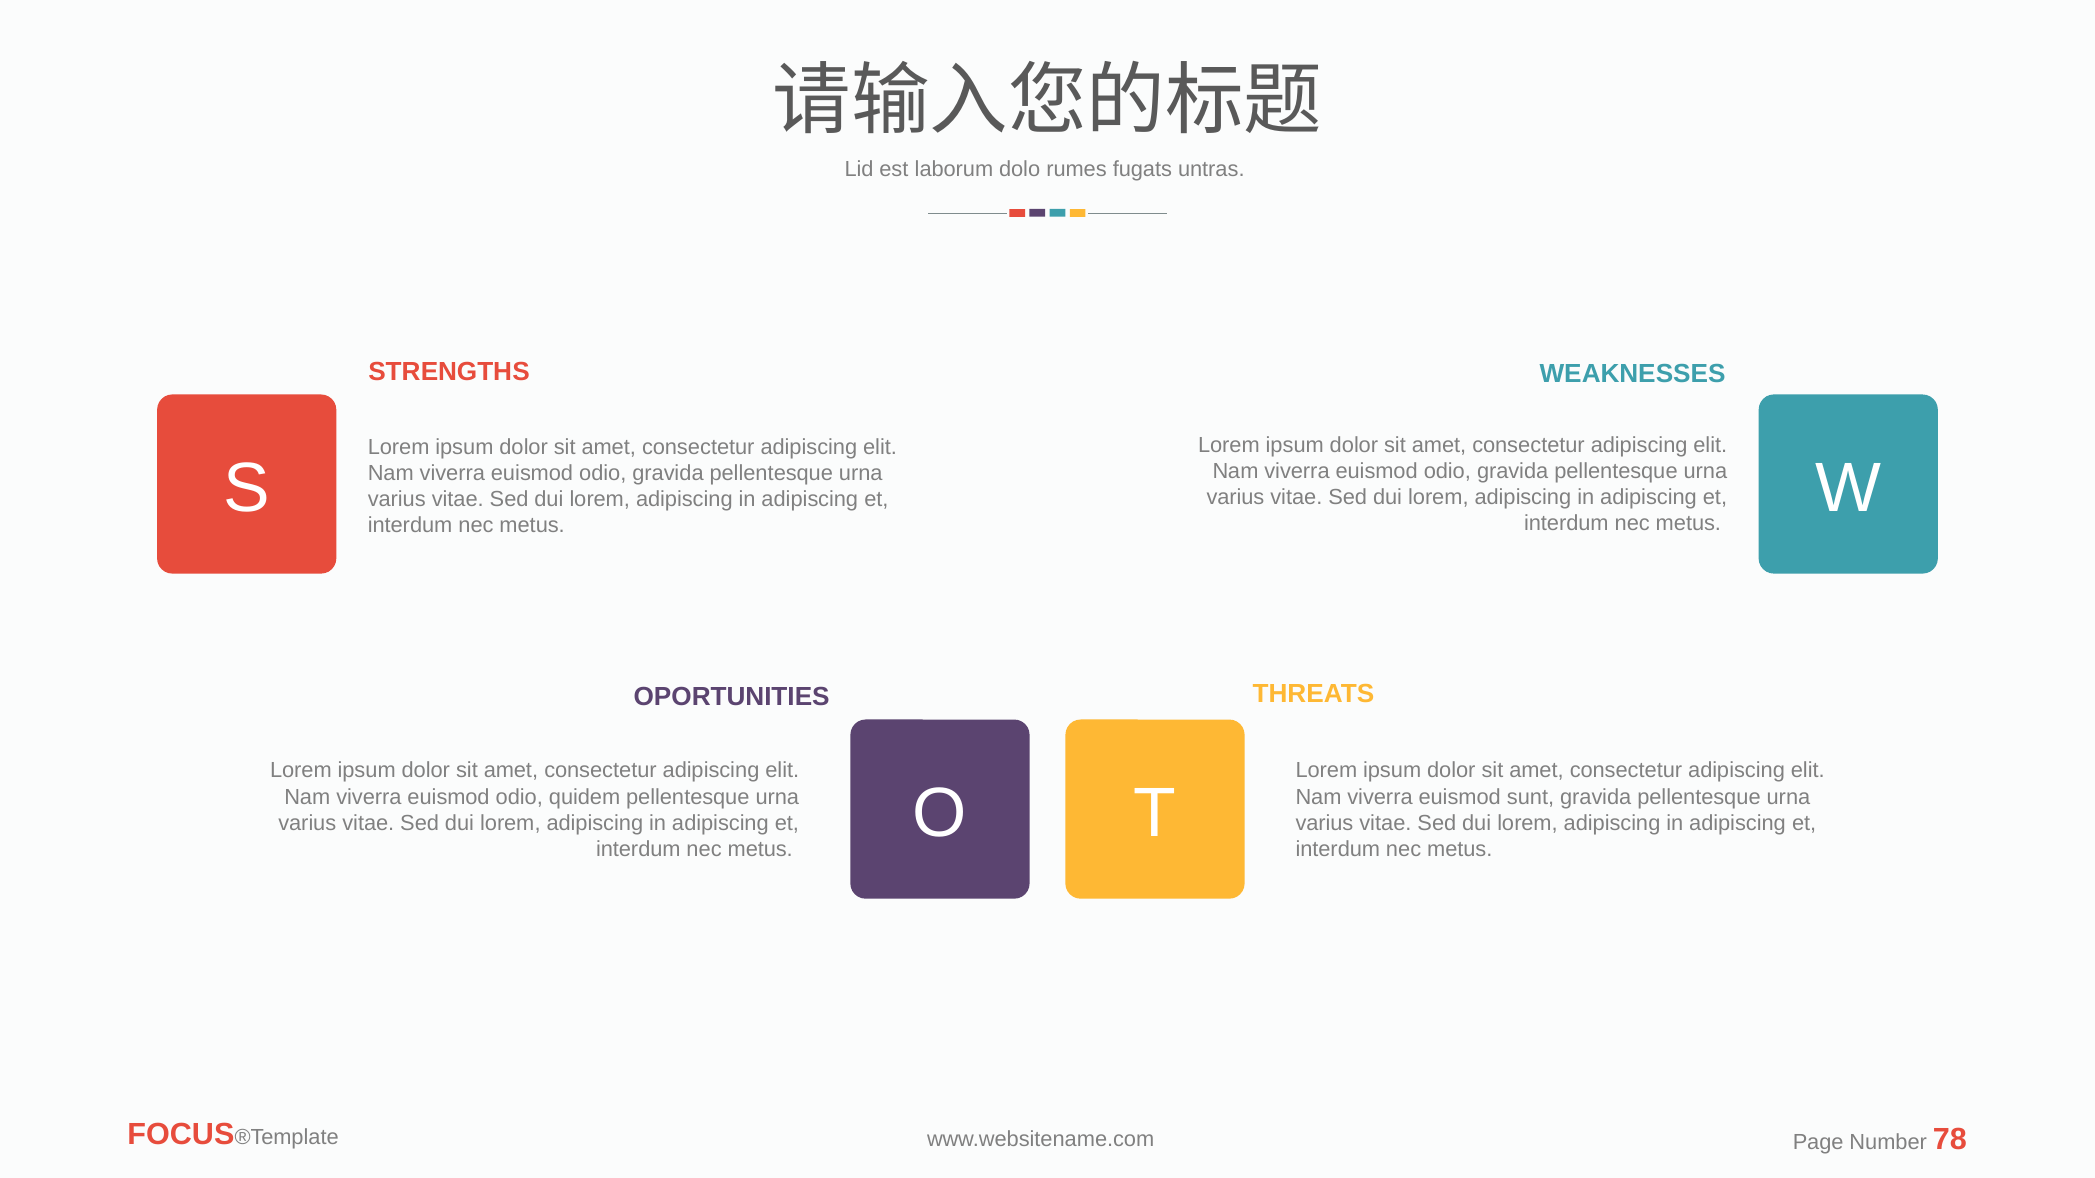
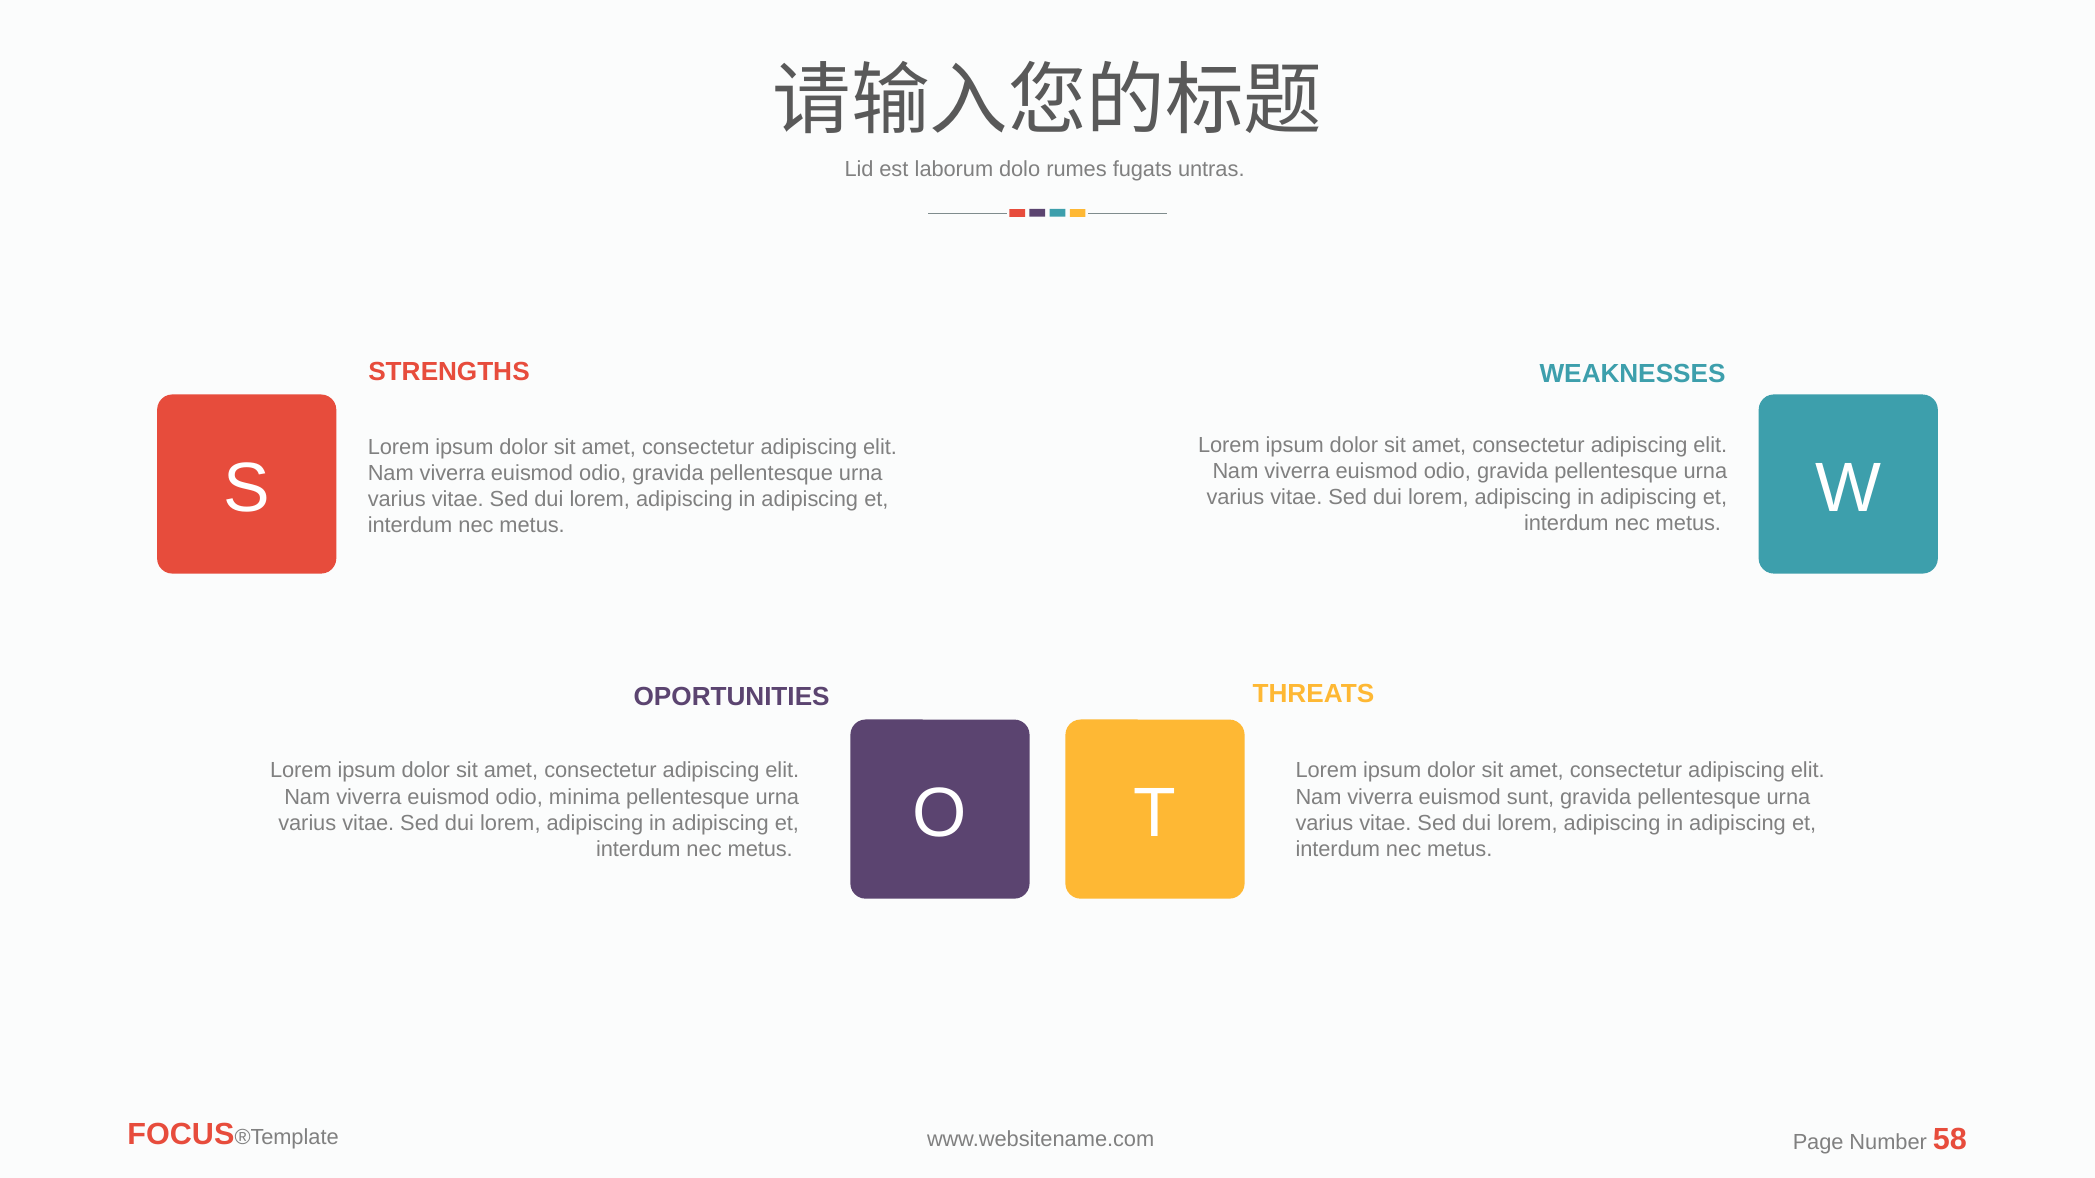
quidem: quidem -> minima (584, 797)
78: 78 -> 58 (1950, 1140)
